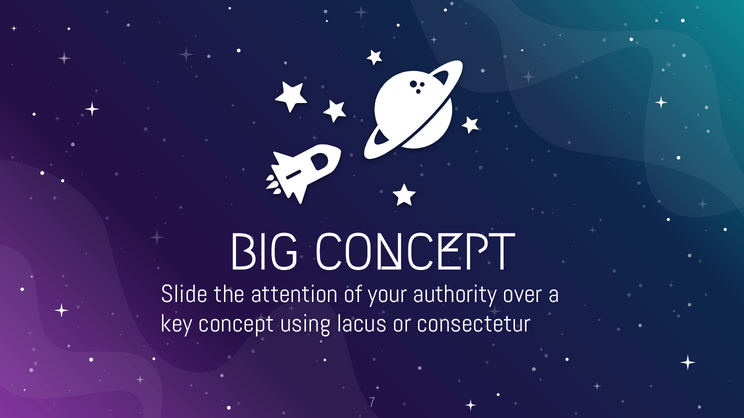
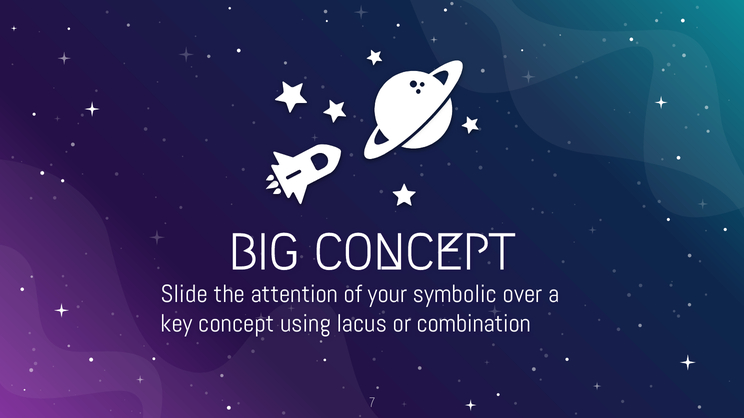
authority: authority -> symbolic (455, 294)
consectetur: consectetur -> combination (474, 324)
